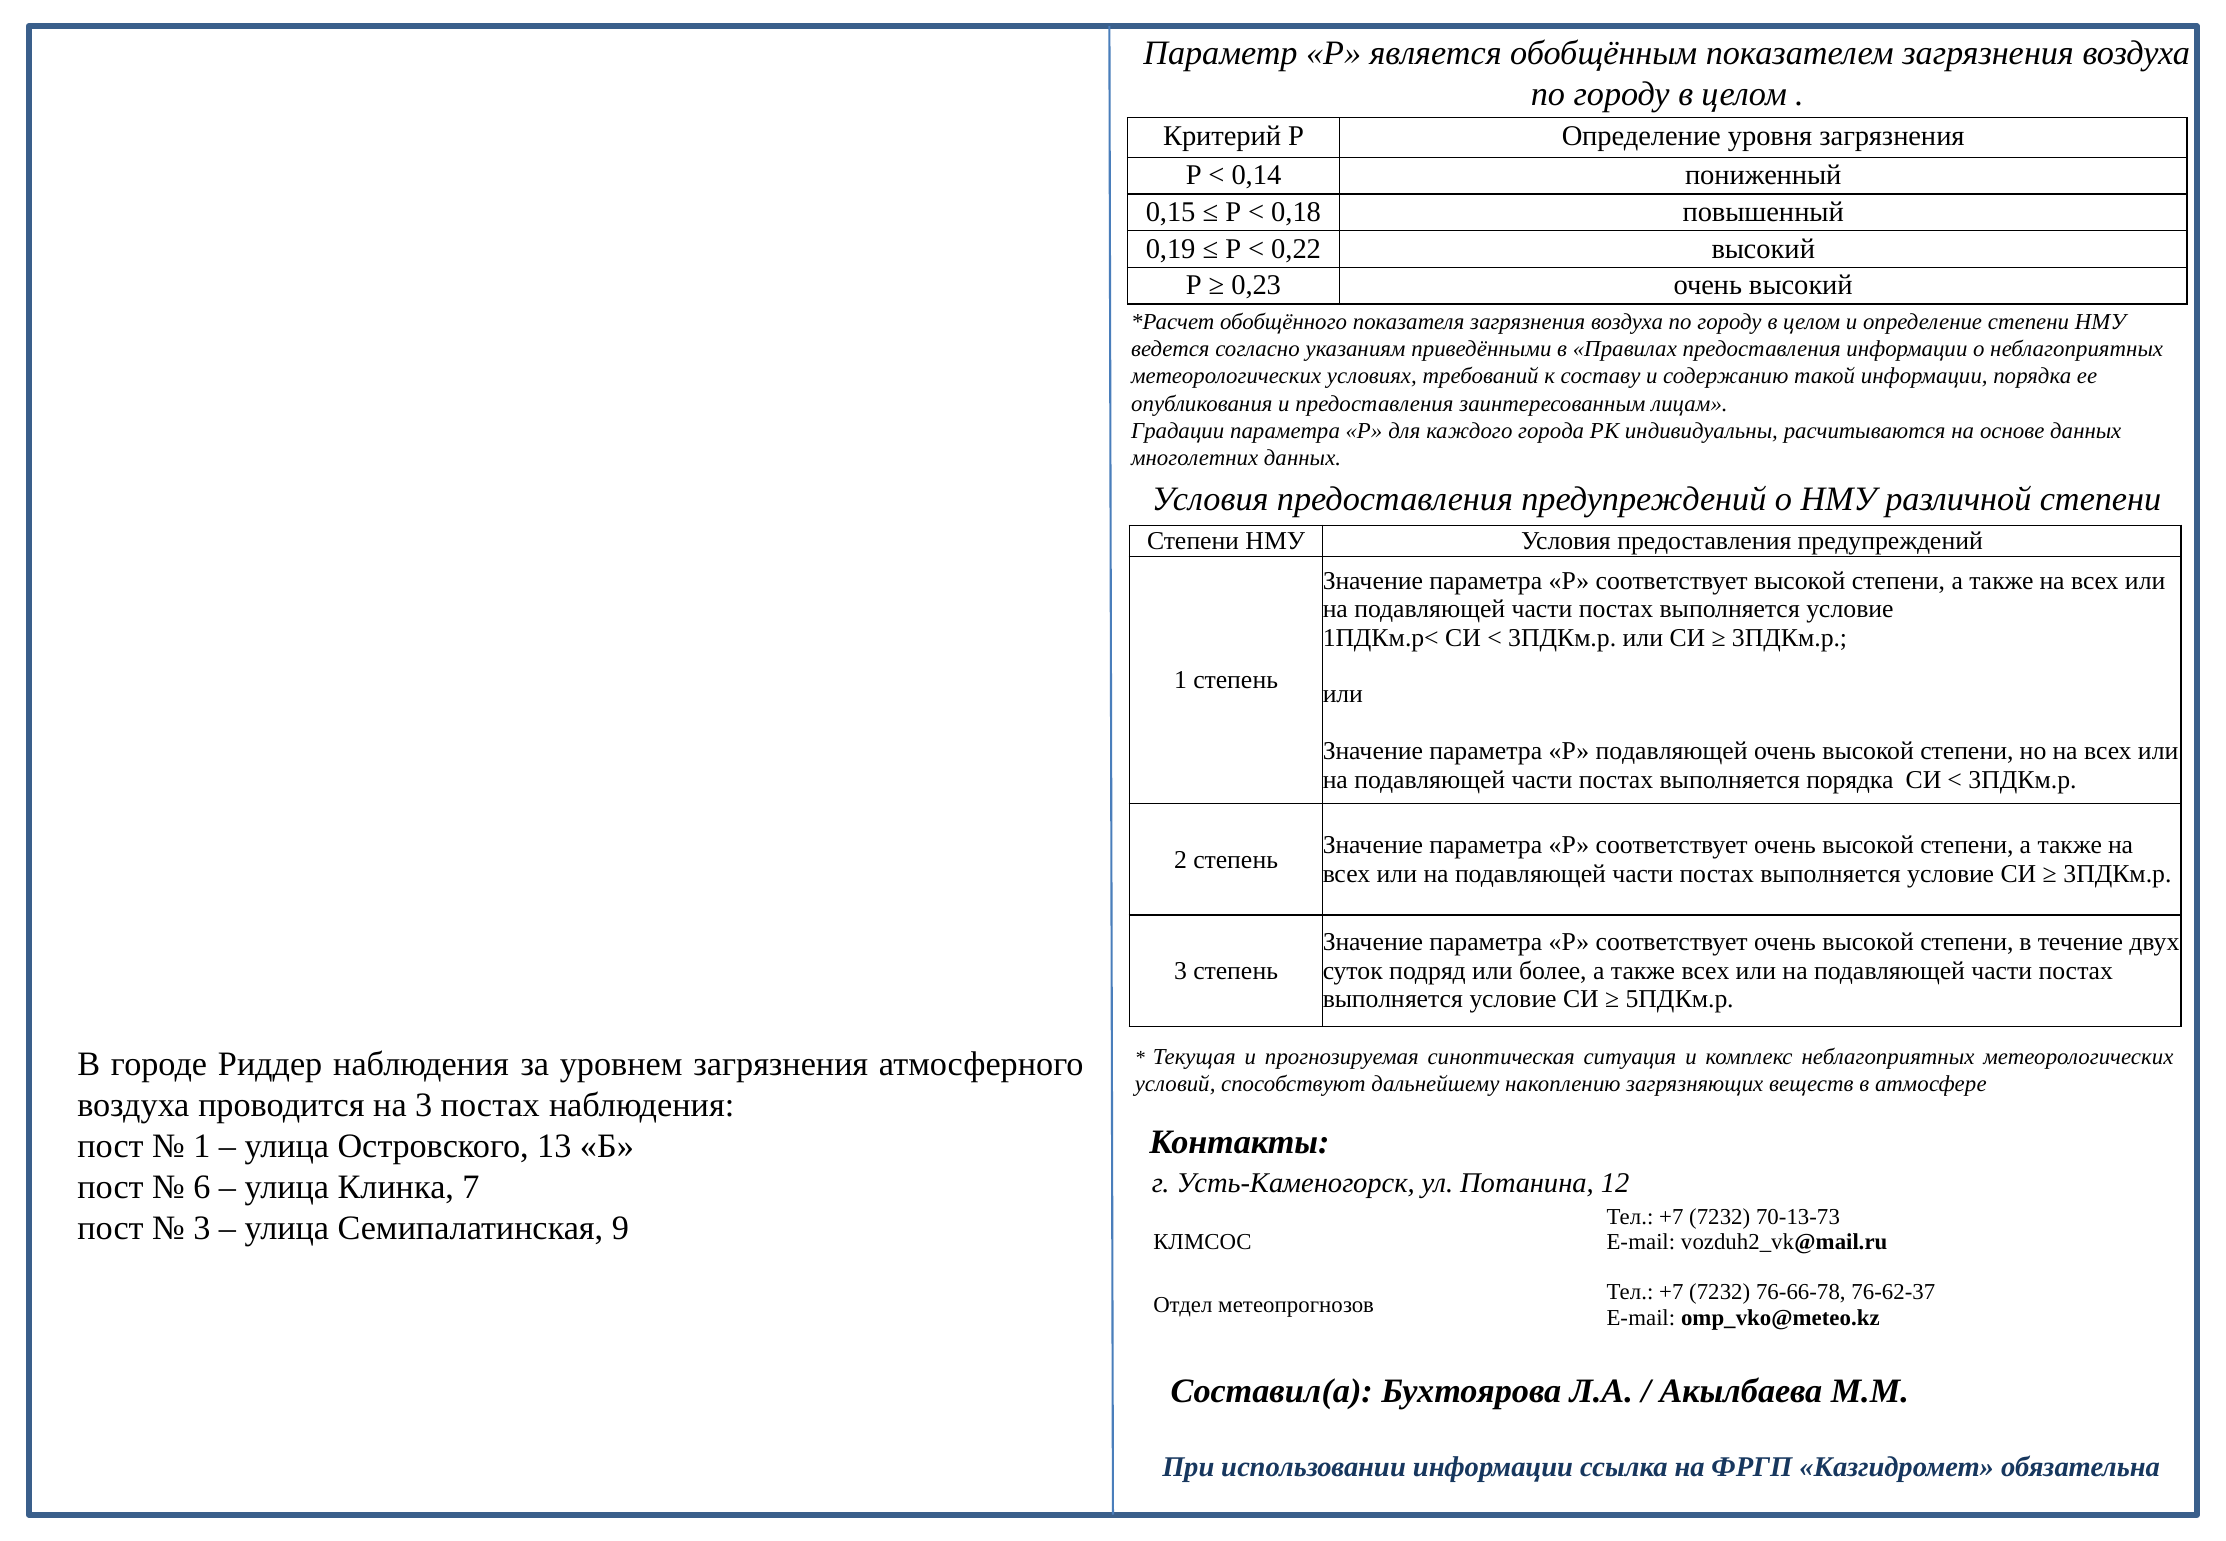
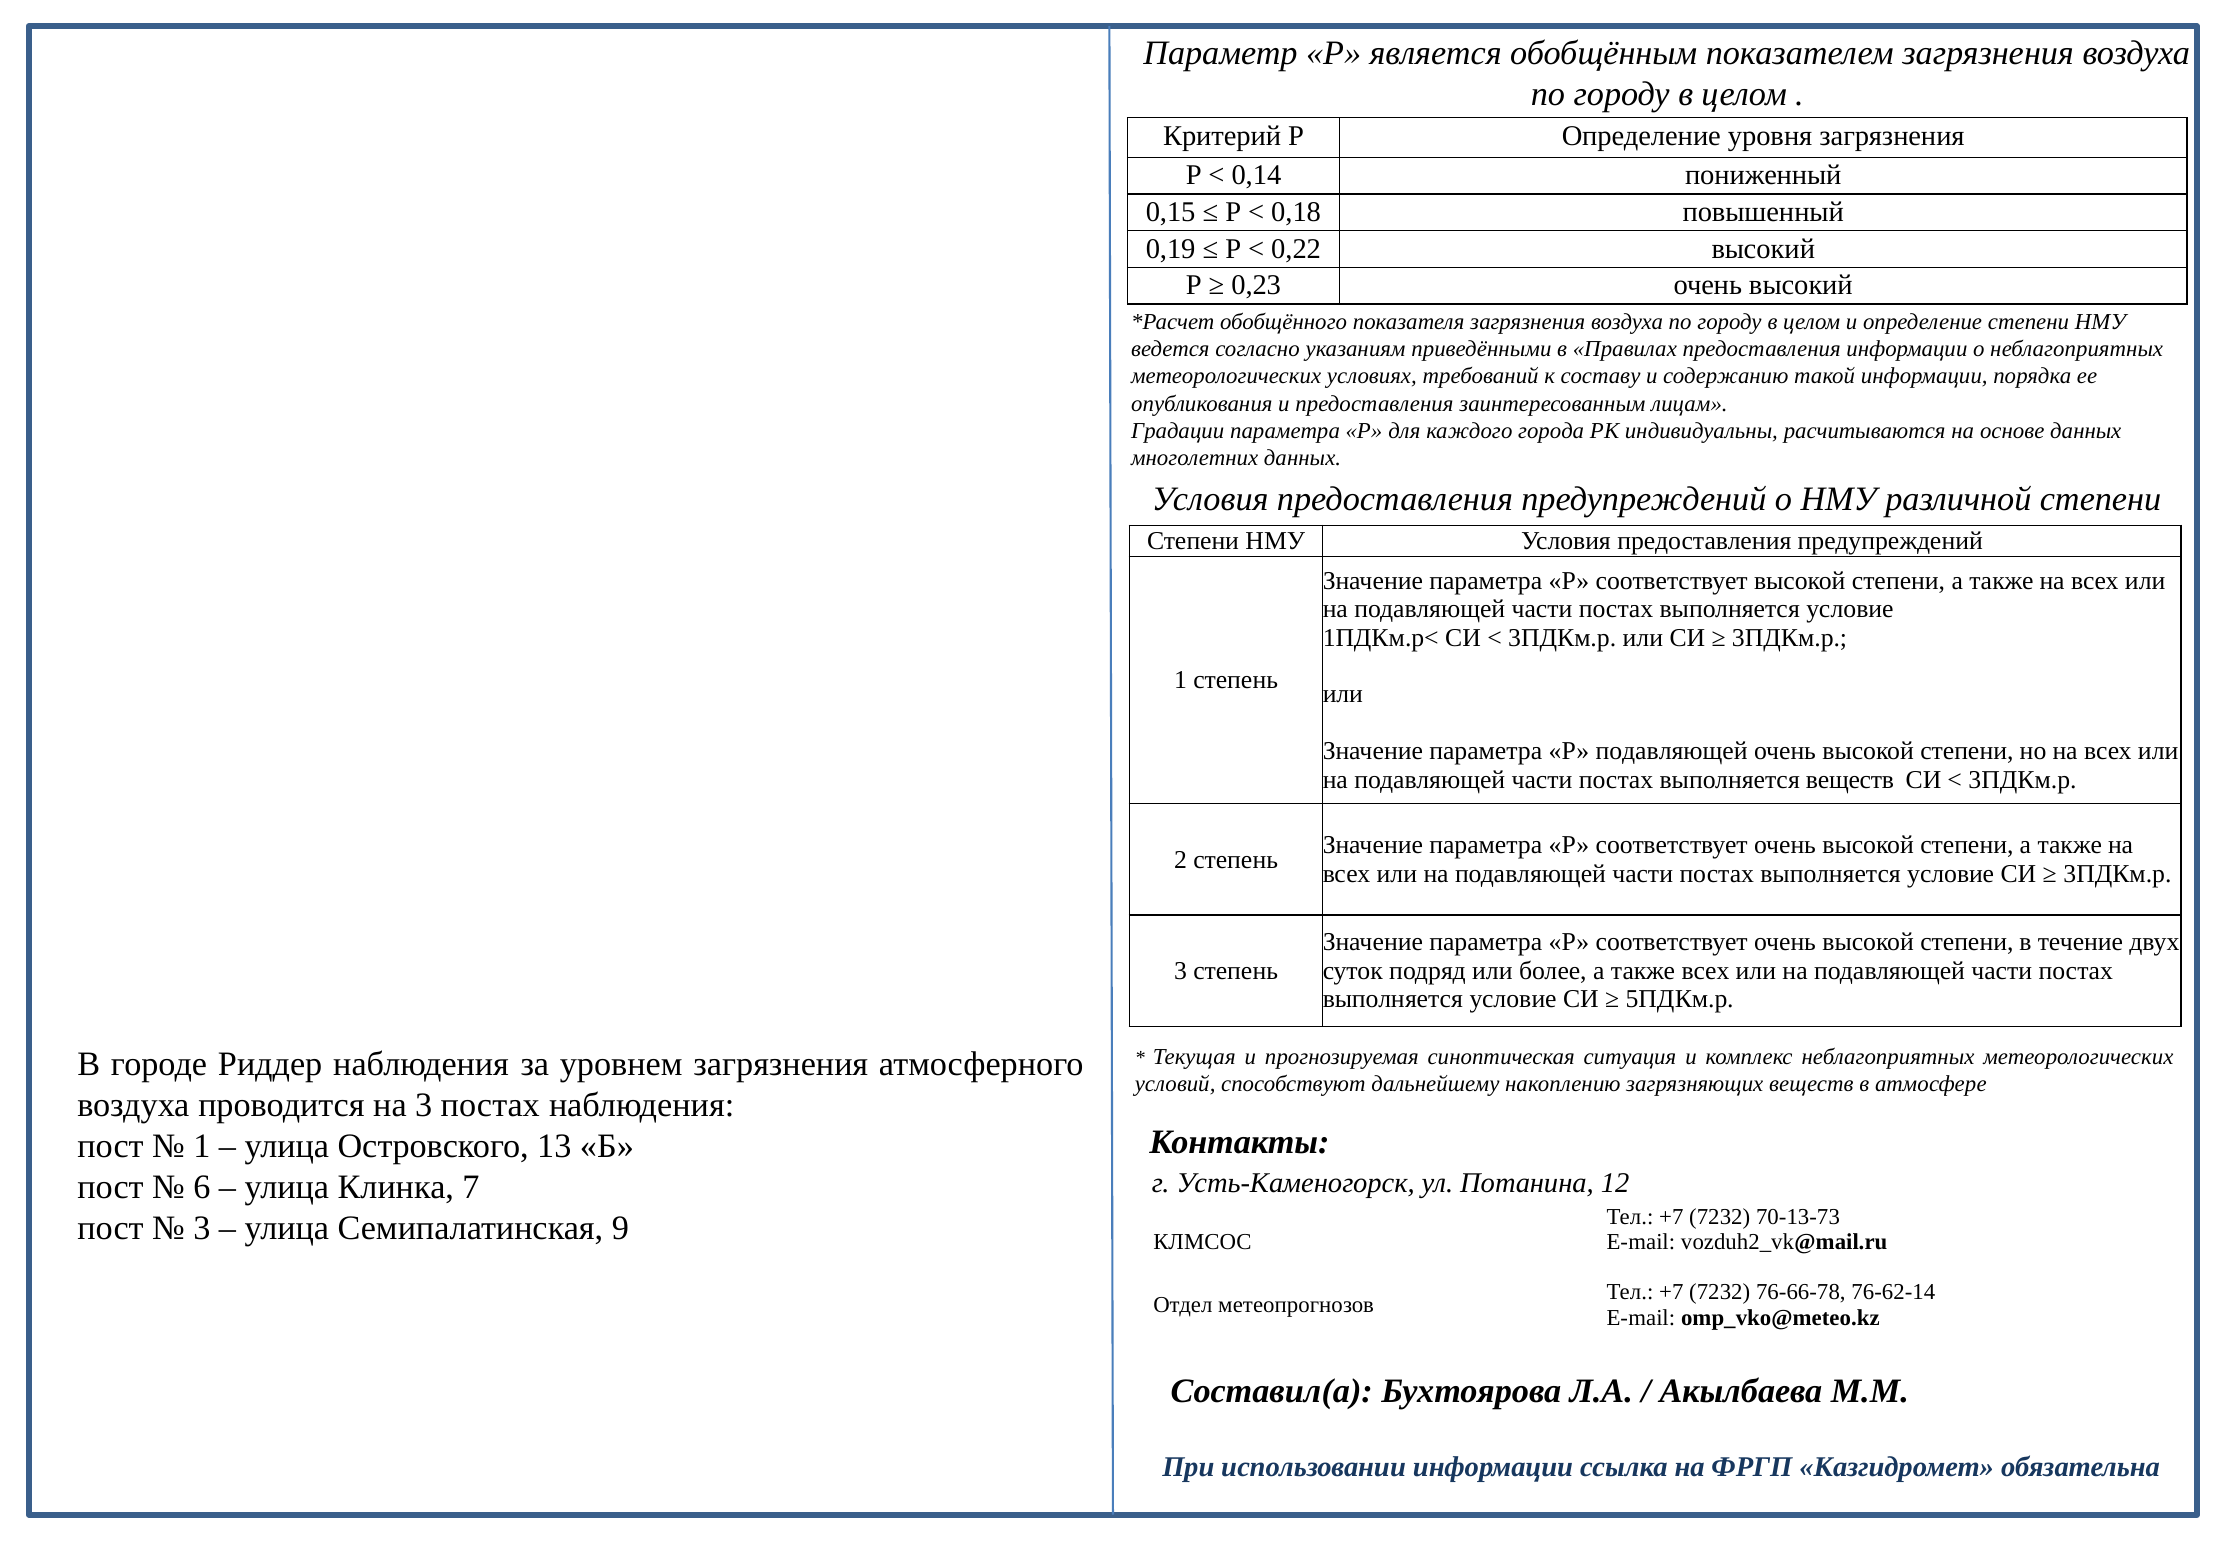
выполняется порядка: порядка -> веществ (1850, 780)
76-62-37: 76-62-37 -> 76-62-14 (1893, 1292)
